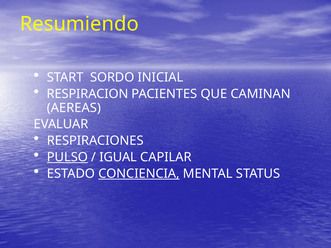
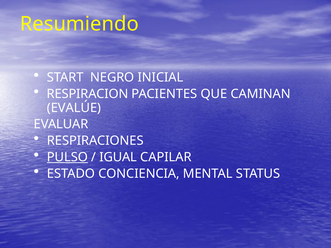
SORDO: SORDO -> NEGRO (112, 77)
AEREAS: AEREAS -> EVALÚE (74, 108)
CONCIENCIA underline: present -> none (139, 174)
